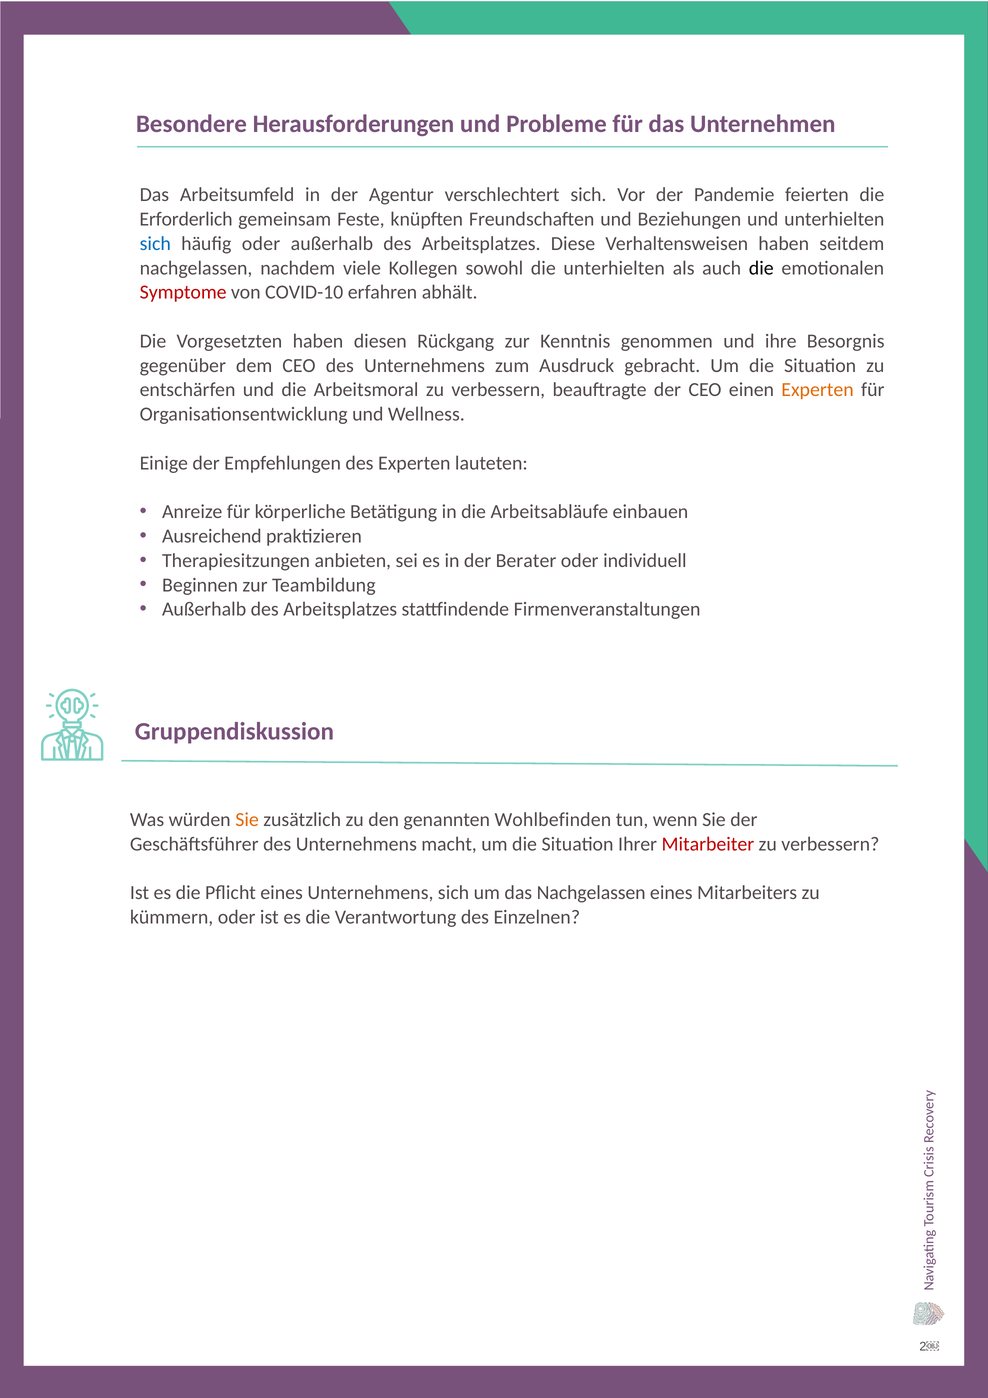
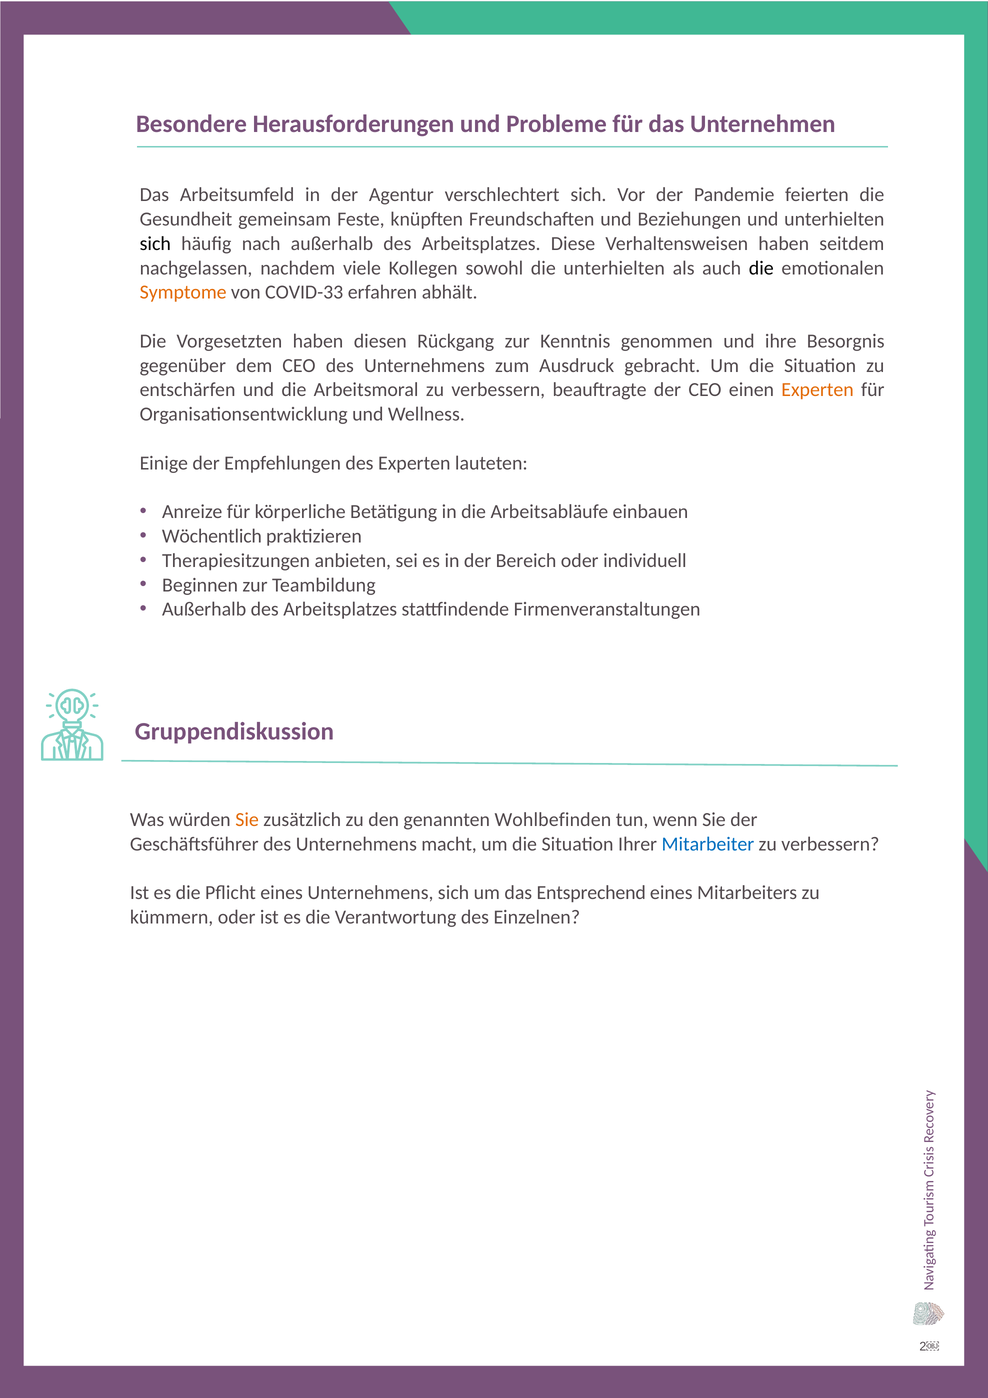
Erforderlich: Erforderlich -> Gesundheit (186, 219)
sich colour: blue -> black (155, 244)
häufig oder: oder -> nach (261, 244)
Symptome colour: red -> orange (183, 292)
COVID-10: COVID-10 -> COVID-33 (304, 292)
Ausreichend: Ausreichend -> Wöchentlich (212, 536)
Berater: Berater -> Bereich (526, 560)
Mitarbeiter colour: red -> blue (708, 844)
das Nachgelassen: Nachgelassen -> Entsprechend (591, 892)
